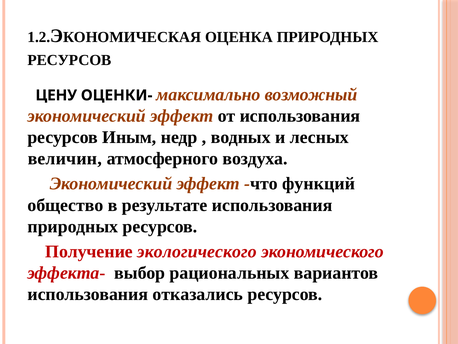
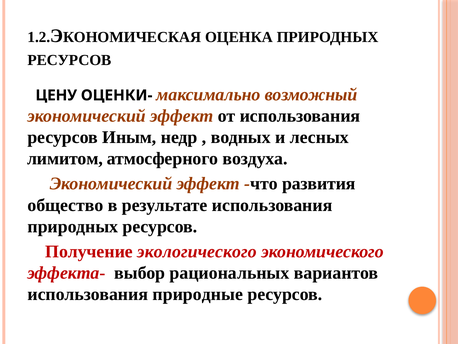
величин: величин -> лимитом (65, 158)
функций: функций -> развития (319, 183)
отказались: отказались -> природные (198, 294)
